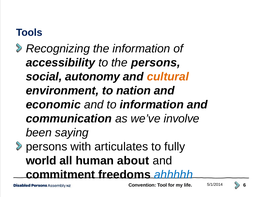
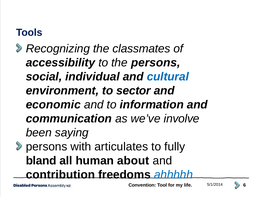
the information: information -> classmates (141, 48)
autonomy: autonomy -> individual (92, 76)
cultural colour: orange -> blue (168, 76)
nation: nation -> sector (134, 90)
world: world -> bland (41, 160)
commitment: commitment -> contribution (60, 174)
